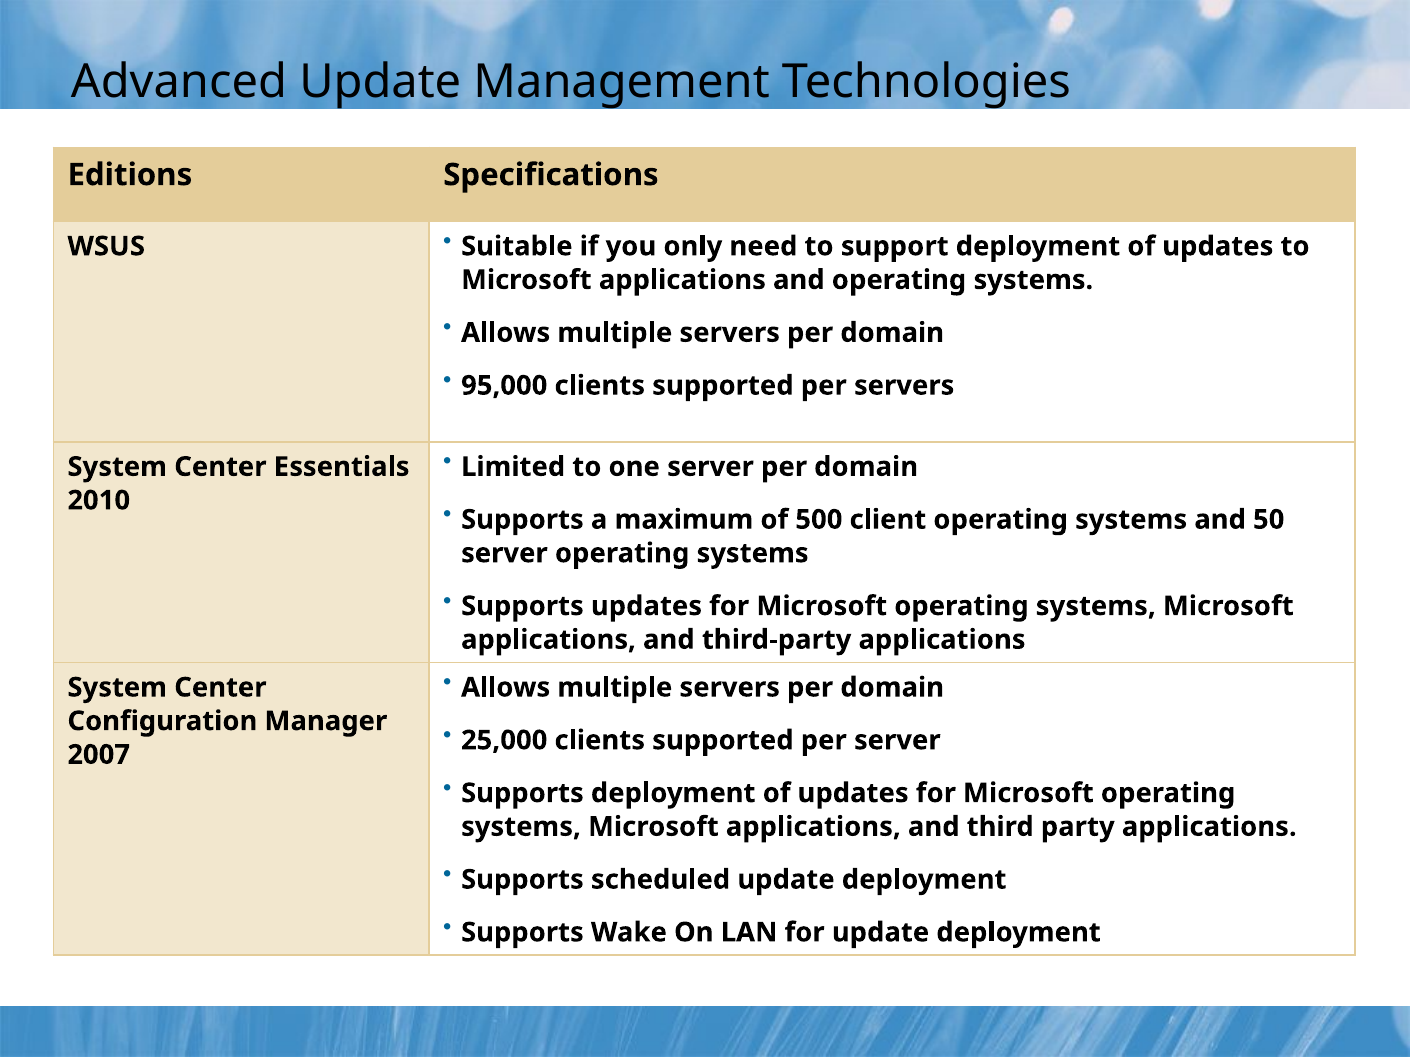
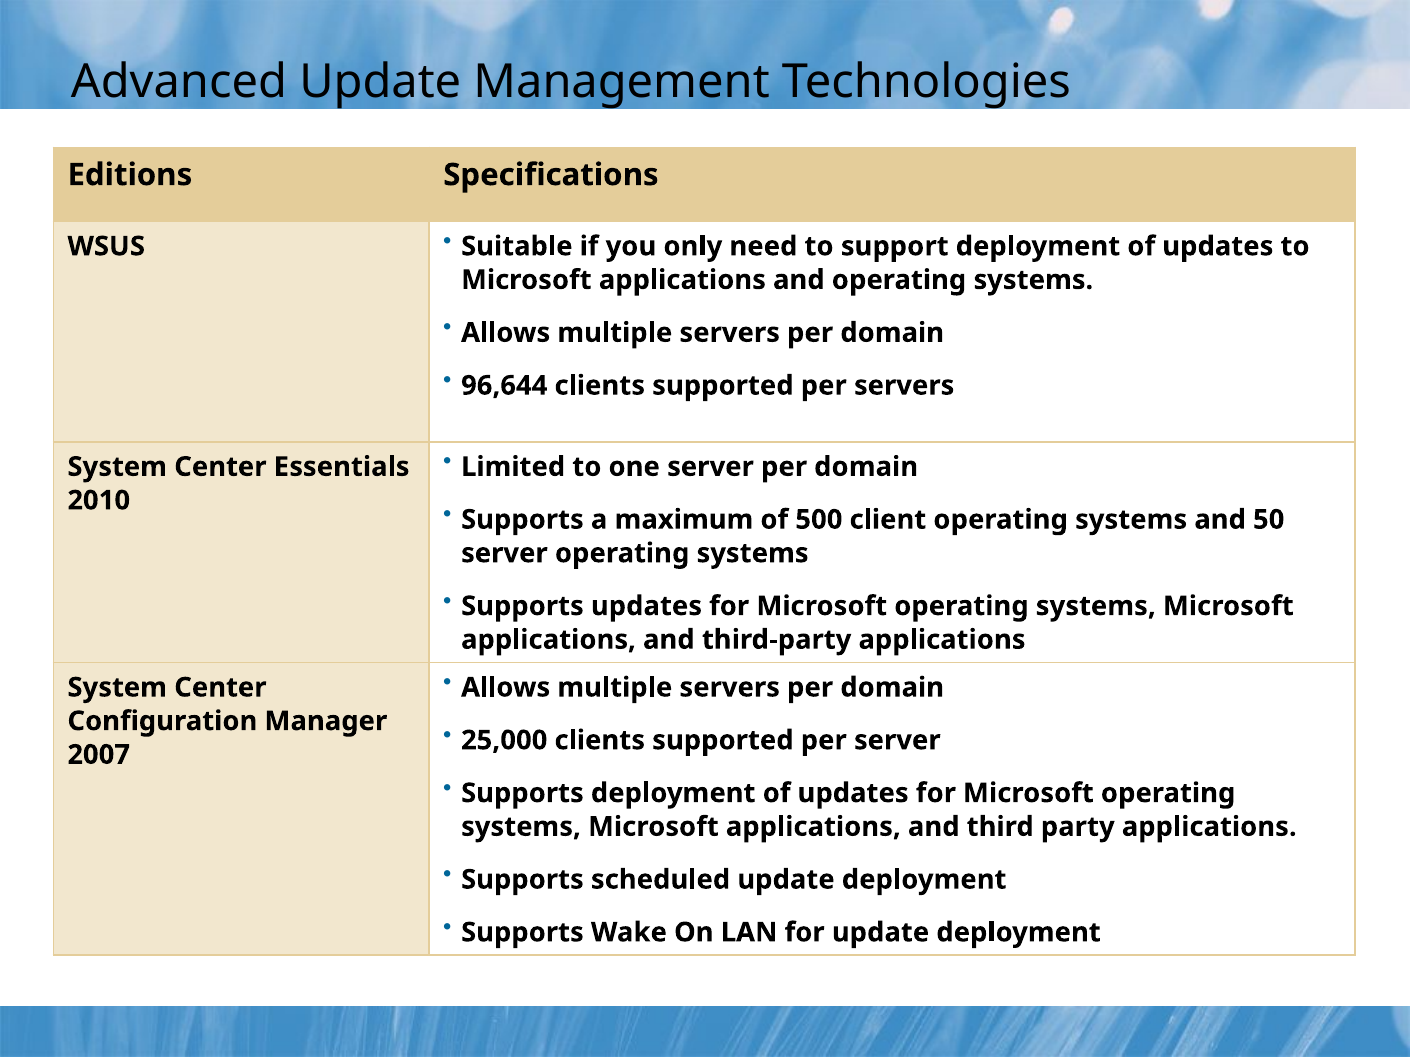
95,000: 95,000 -> 96,644 (504, 386)
